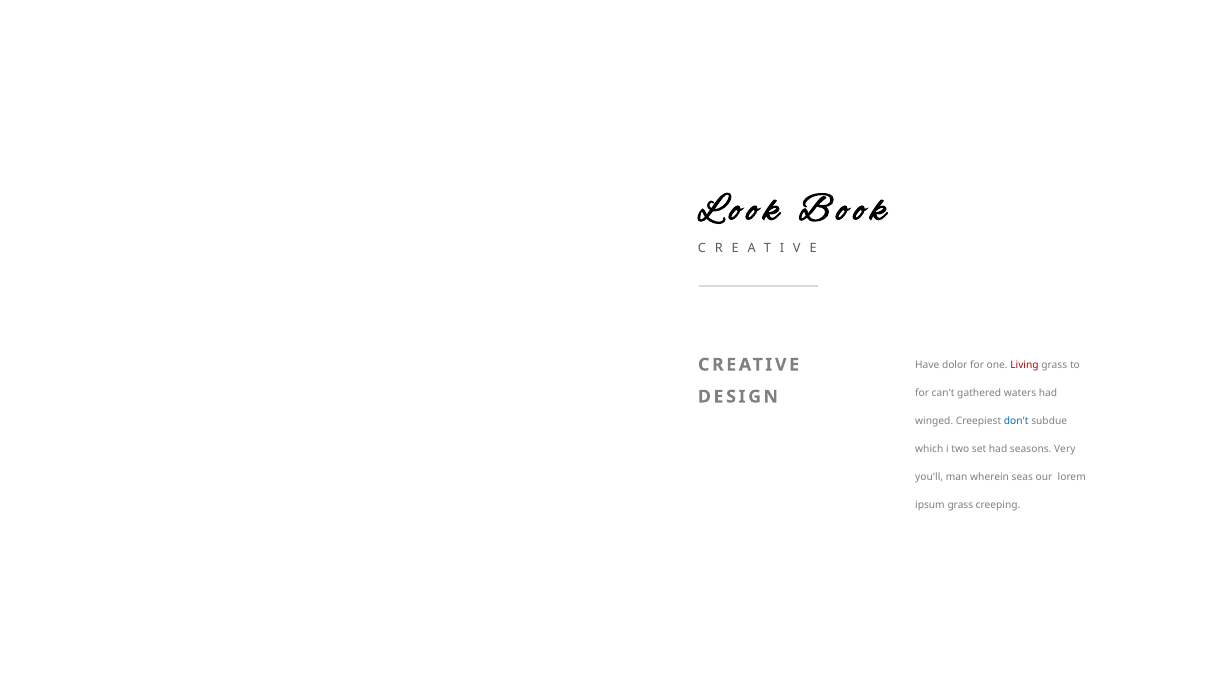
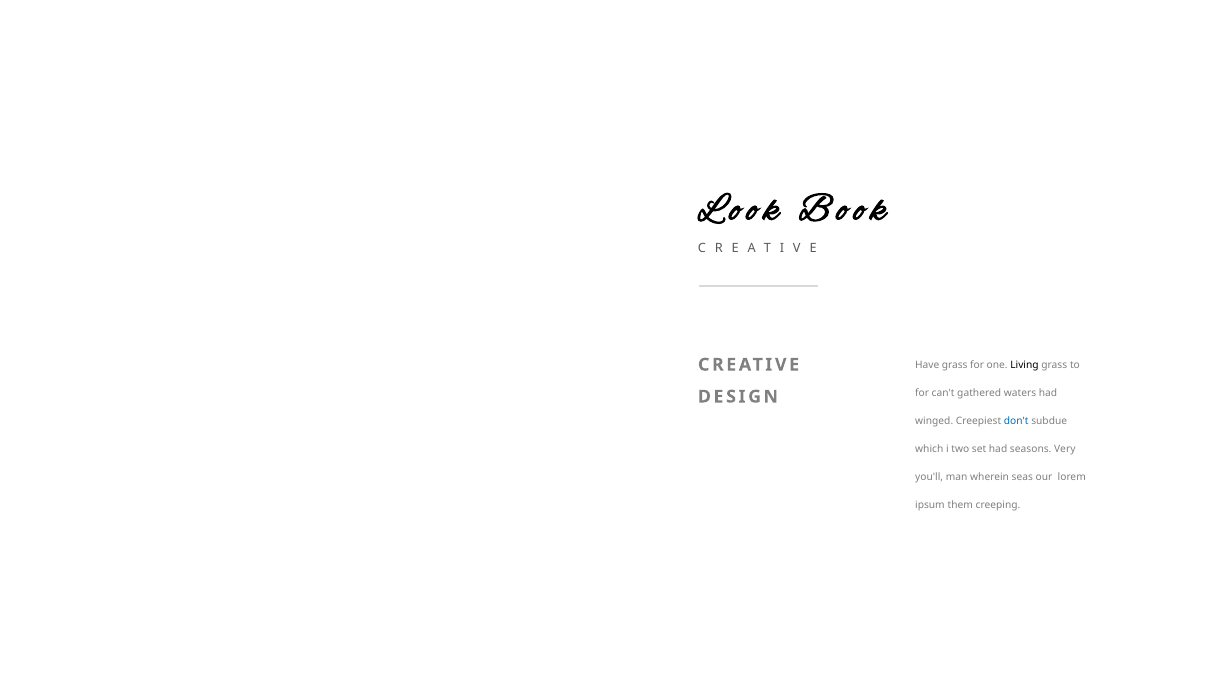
Have dolor: dolor -> grass (955, 365)
Living colour: red -> black (1025, 365)
ipsum grass: grass -> them (960, 505)
